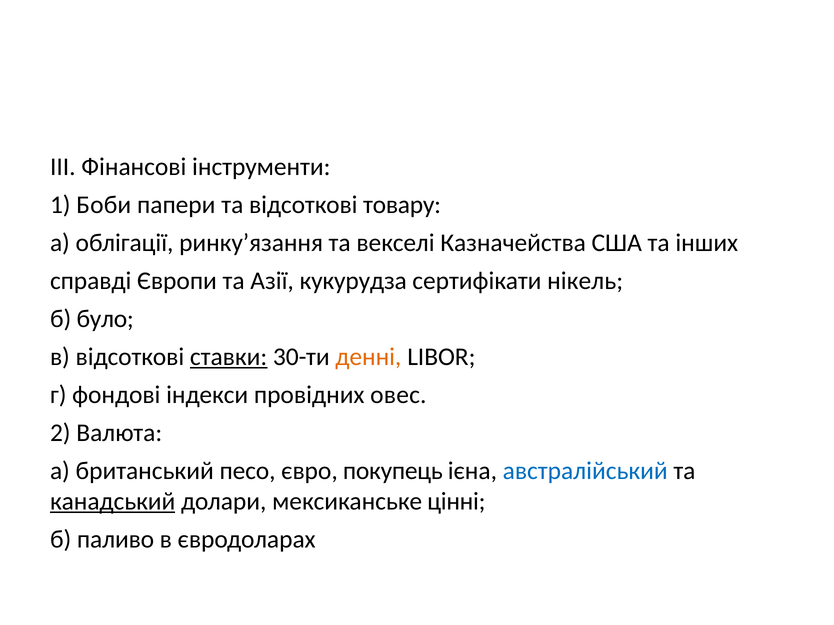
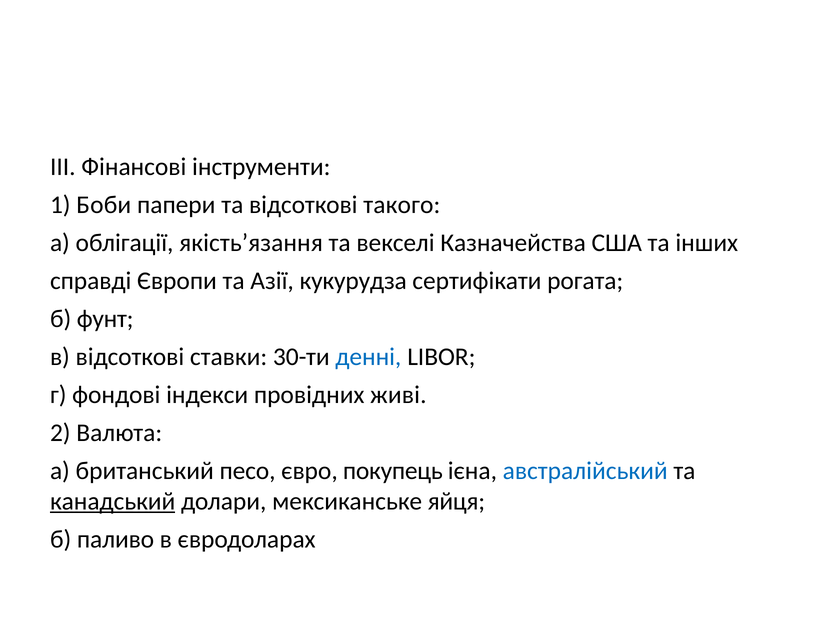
товару: товару -> такого (402, 205)
ринку’язання: ринку’язання -> якість’язання (251, 243)
нікель: нікель -> рогата (585, 281)
було: було -> фунт (105, 319)
ставки underline: present -> none (229, 357)
денні colour: orange -> blue (368, 357)
овес: овес -> живі (398, 395)
цінні: цінні -> яйця (456, 502)
